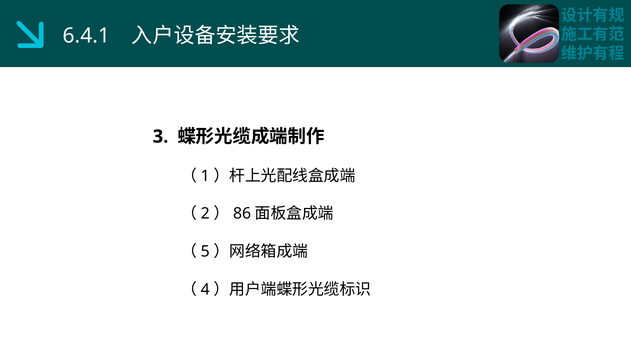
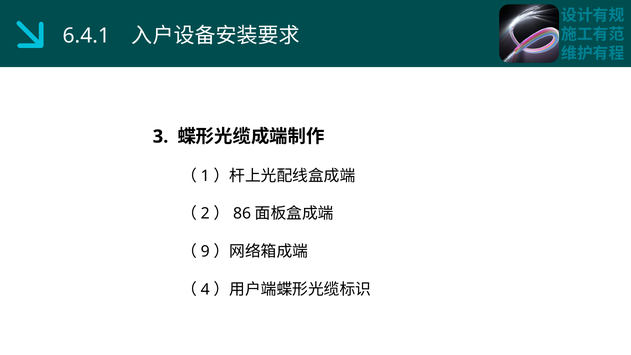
5: 5 -> 9 (205, 252)
